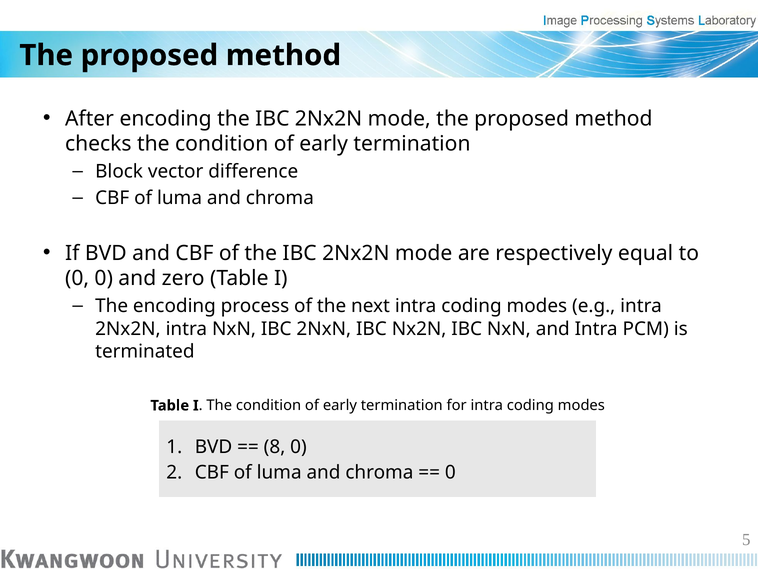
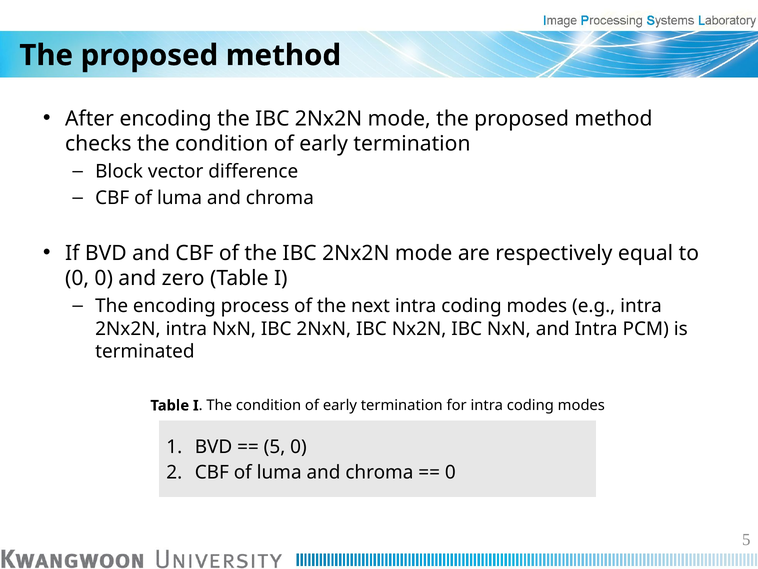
8: 8 -> 5 (275, 446)
